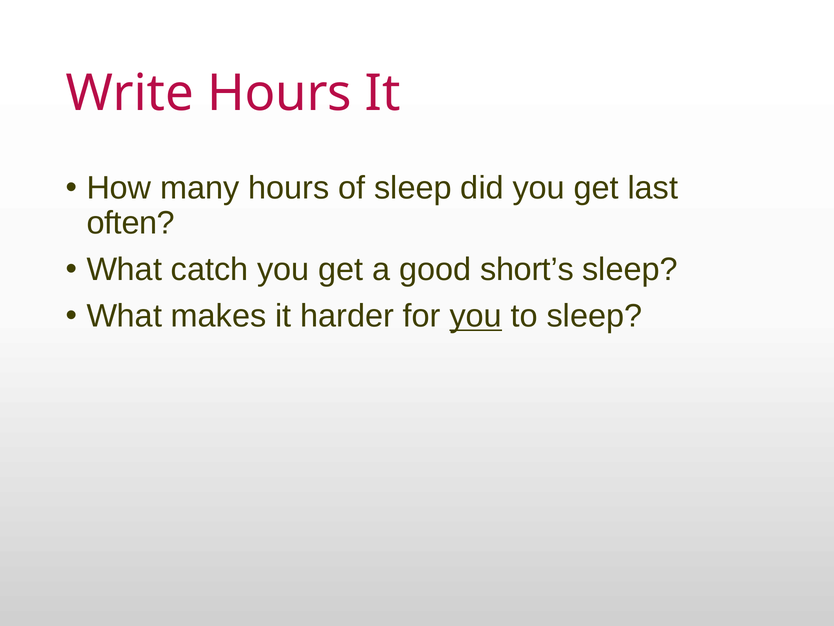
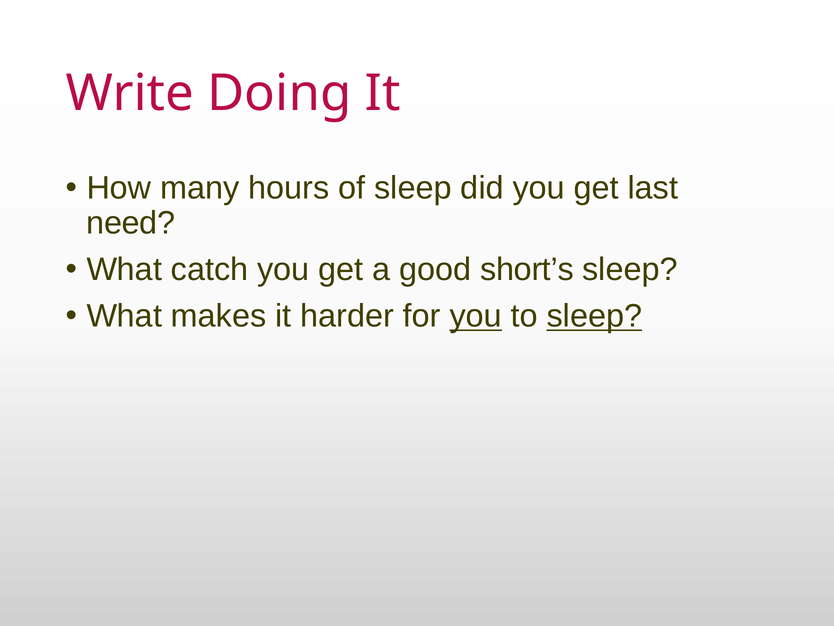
Write Hours: Hours -> Doing (279, 93)
often: often -> need (131, 223)
sleep underline: none -> present (594, 316)
